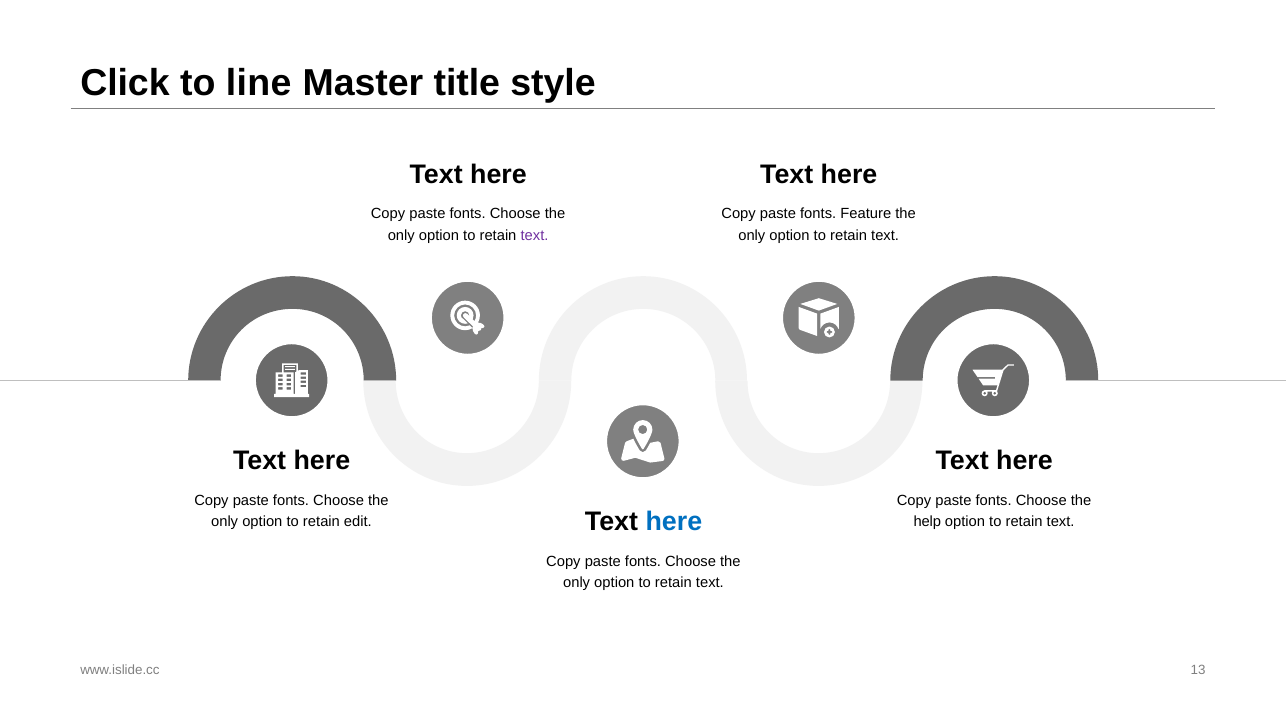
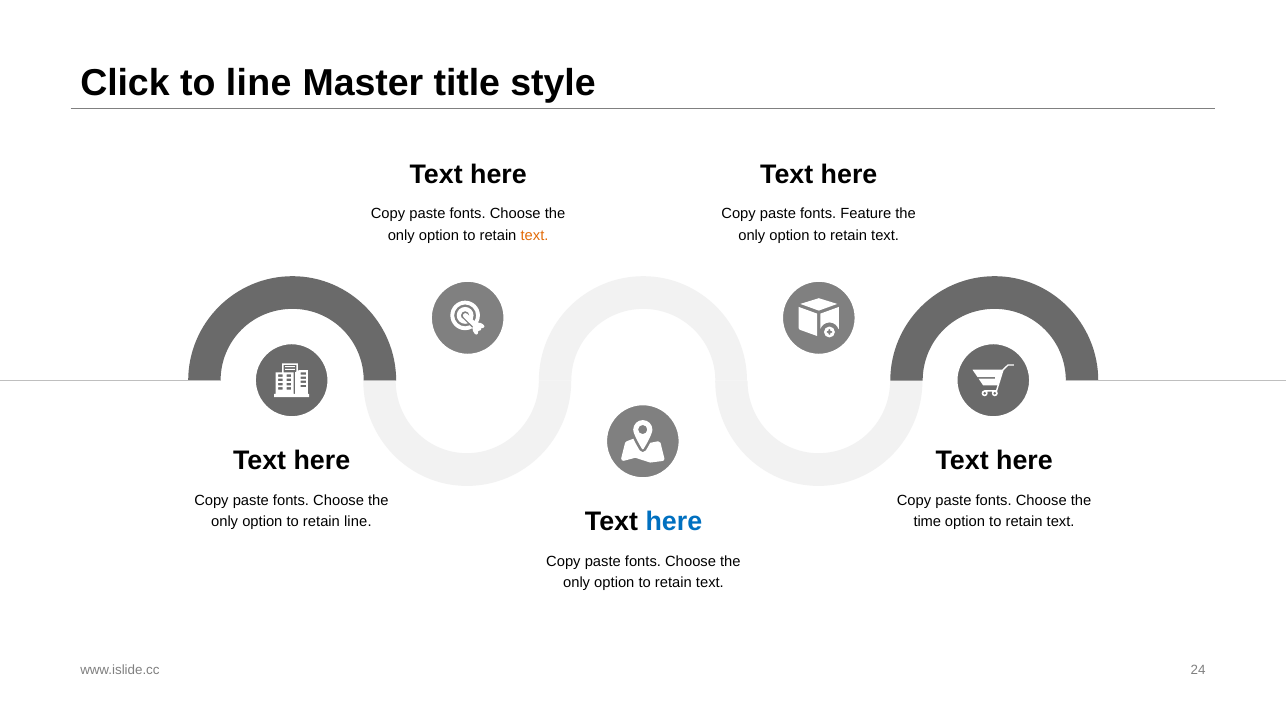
text colour: purple -> orange (535, 235)
retain edit: edit -> line (358, 522)
help: help -> time (927, 522)
13: 13 -> 24 (1198, 670)
